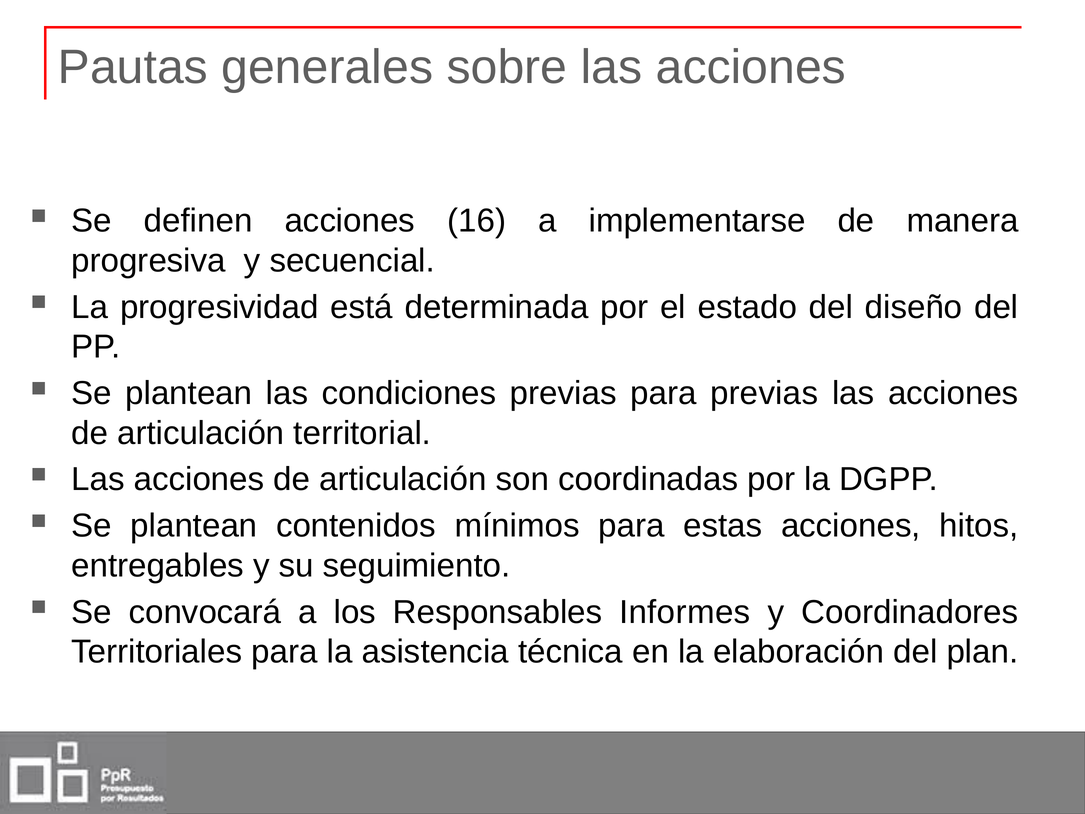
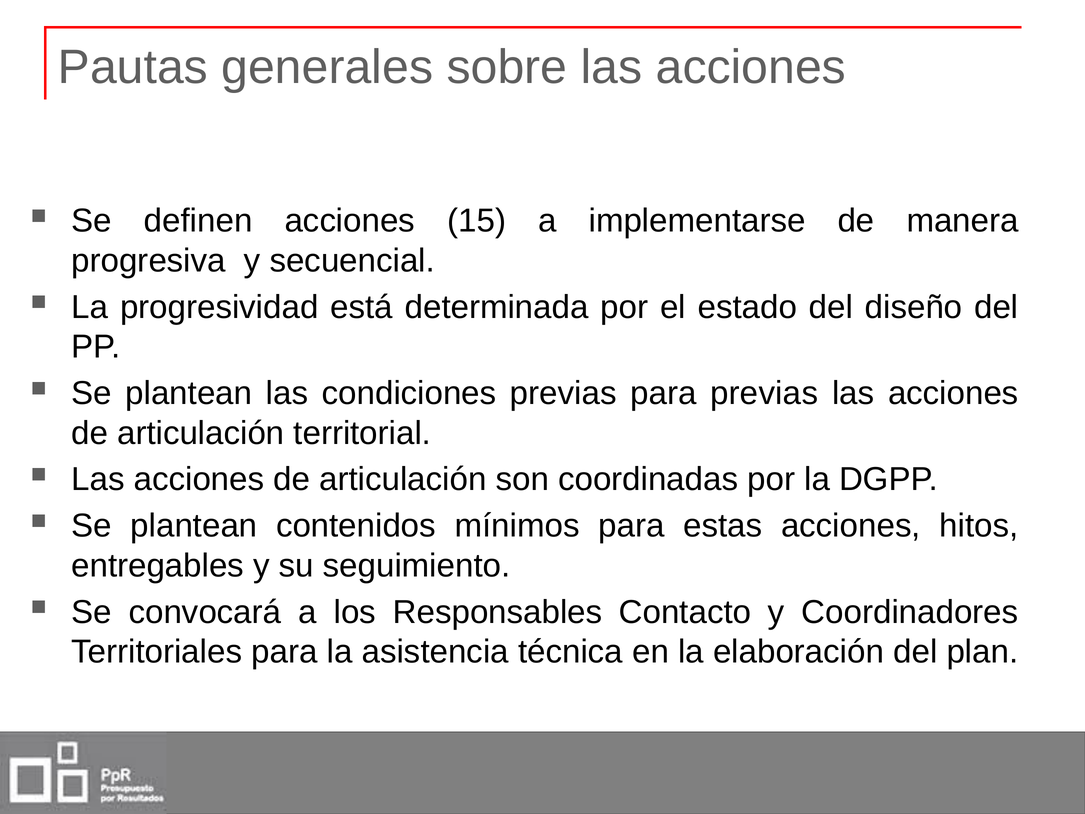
16: 16 -> 15 (477, 221)
Informes: Informes -> Contacto (685, 612)
